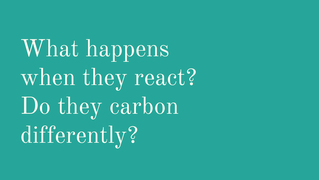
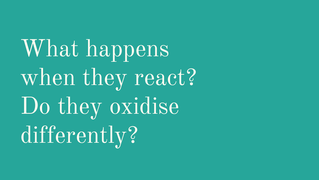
carbon: carbon -> oxidise (144, 106)
